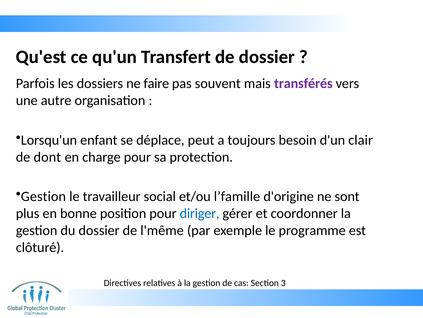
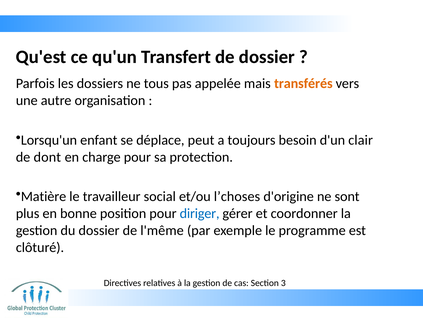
faire: faire -> tous (156, 83)
souvent: souvent -> appelée (218, 83)
transférés colour: purple -> orange (303, 83)
Gestion: Gestion -> Matière (44, 196)
l’famille: l’famille -> l’choses (237, 196)
